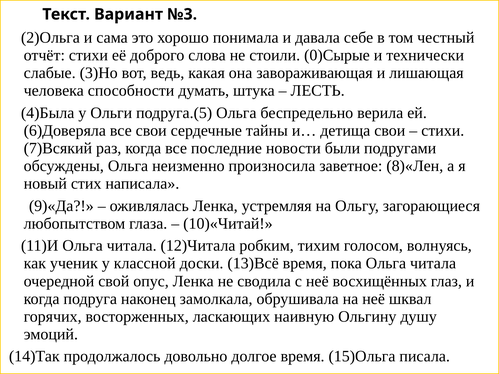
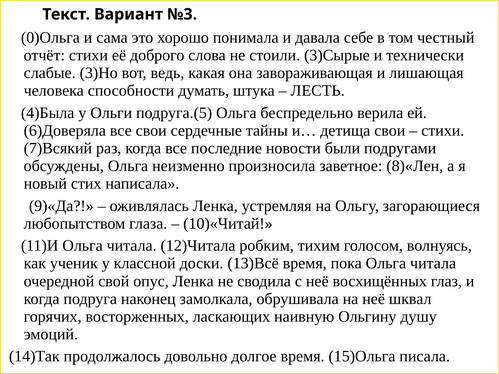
2)Ольга: 2)Ольга -> 0)Ольга (50, 38)
0)Сырые: 0)Сырые -> 3)Сырые (337, 55)
